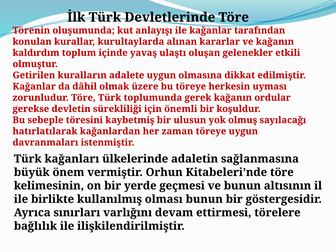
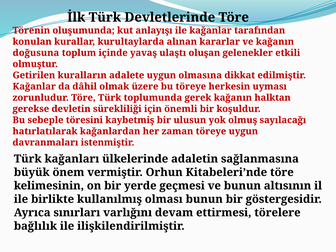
kaldırdım: kaldırdım -> doğusuna (36, 53)
ordular: ordular -> halktan (273, 98)
